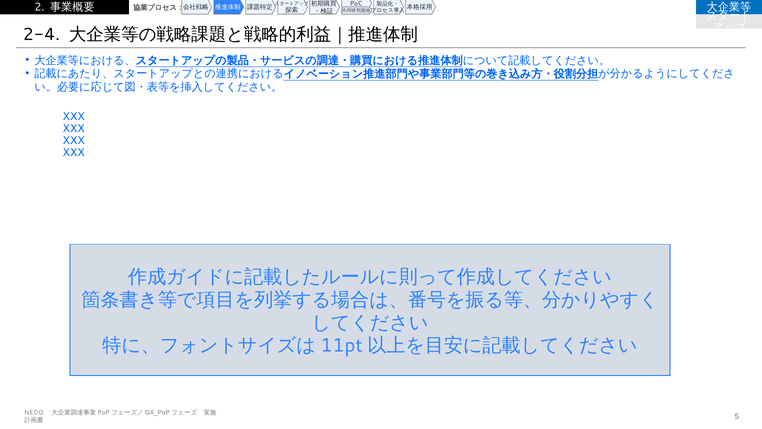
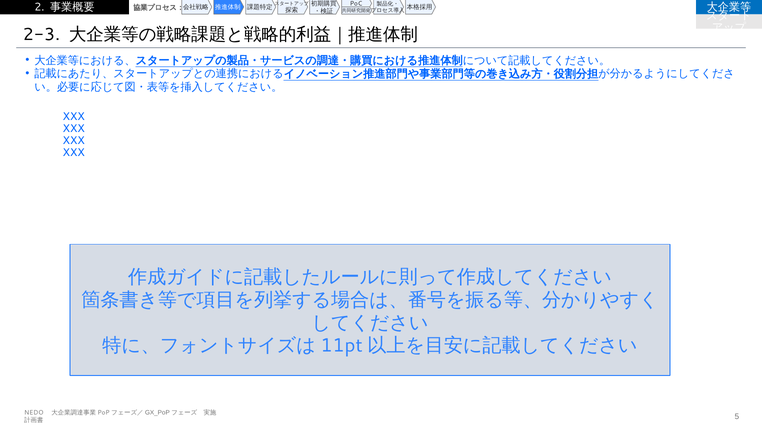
2-4: 2-4 -> 2-3 (41, 34)
